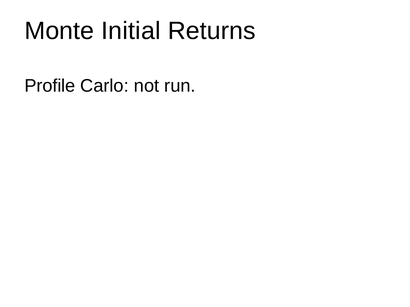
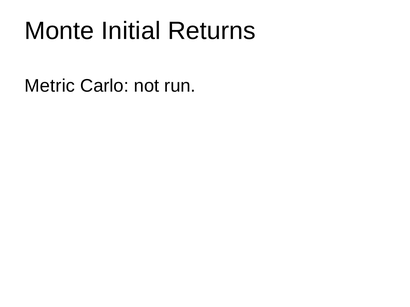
Profile: Profile -> Metric (50, 86)
